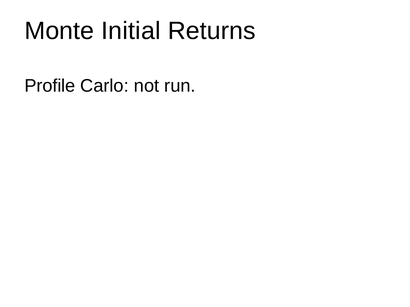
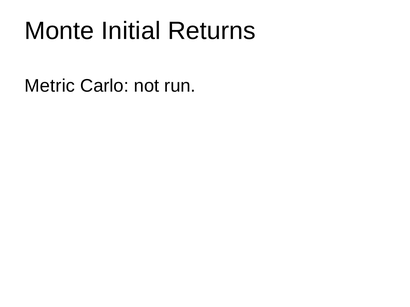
Profile: Profile -> Metric (50, 86)
